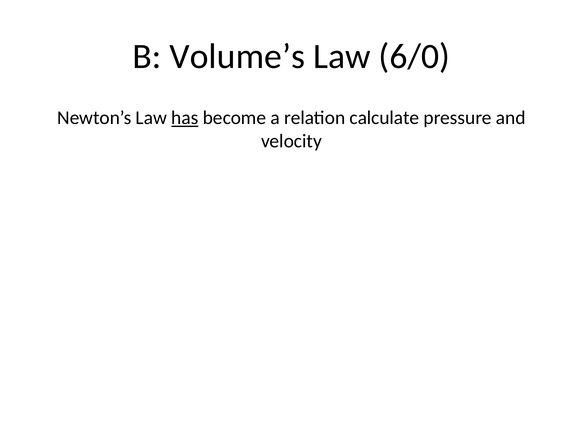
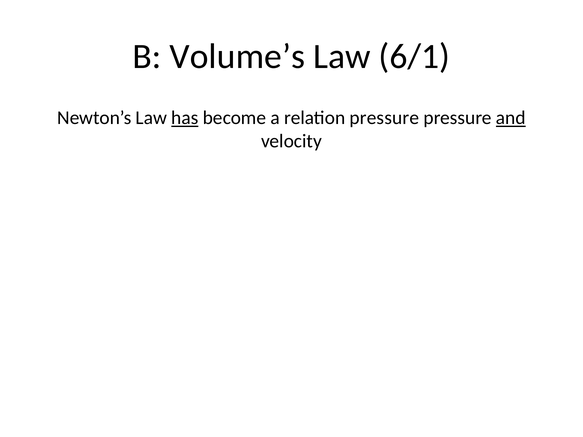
6/0: 6/0 -> 6/1 (414, 56)
relation calculate: calculate -> pressure (384, 118)
and underline: none -> present (511, 118)
